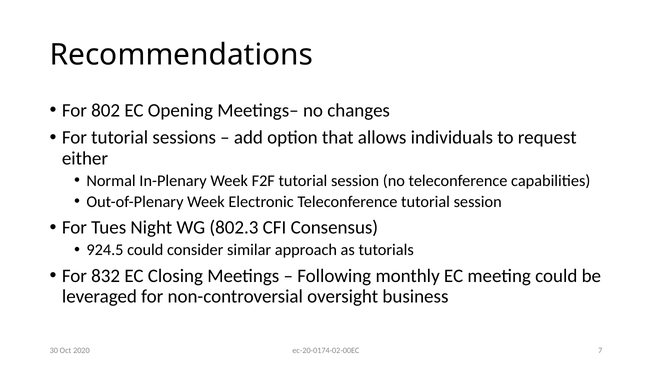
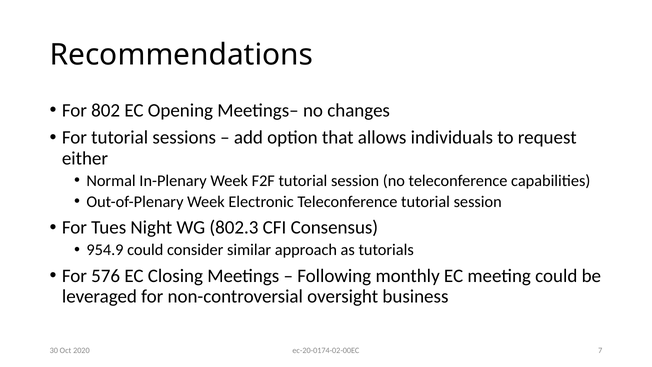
924.5: 924.5 -> 954.9 (105, 250)
832: 832 -> 576 (106, 276)
